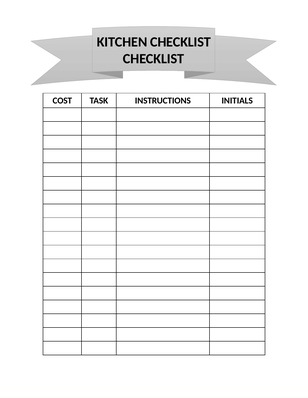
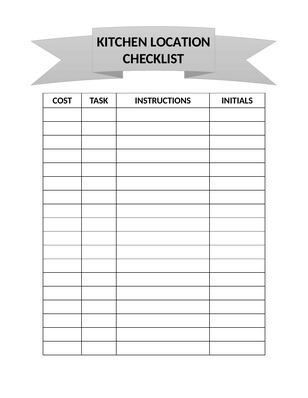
KITCHEN CHECKLIST: CHECKLIST -> LOCATION (180, 42)
